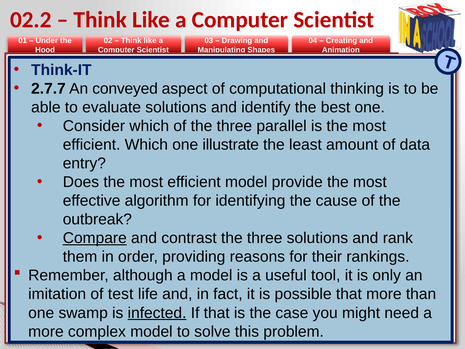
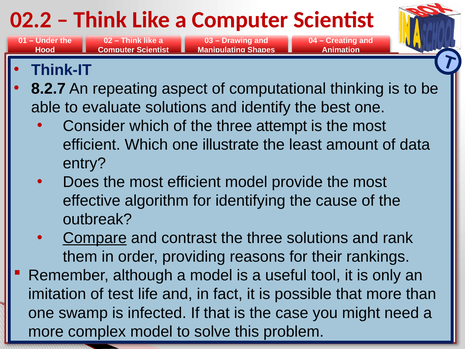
2.7.7: 2.7.7 -> 8.2.7 (48, 89)
conveyed: conveyed -> repeating (125, 89)
parallel: parallel -> attempt (282, 126)
infected underline: present -> none (157, 313)
